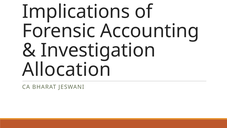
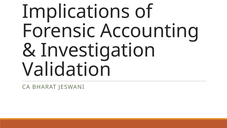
Allocation: Allocation -> Validation (67, 70)
